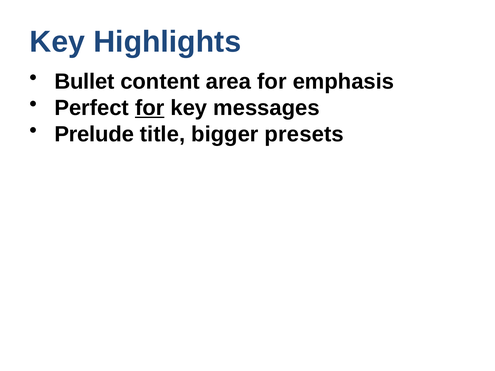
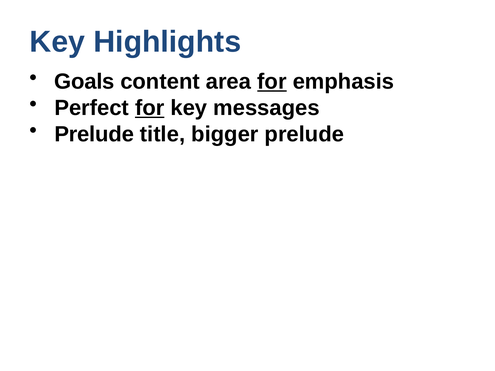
Bullet: Bullet -> Goals (84, 82)
for underline: none -> present (272, 82)
bigger presets: presets -> prelude (304, 134)
